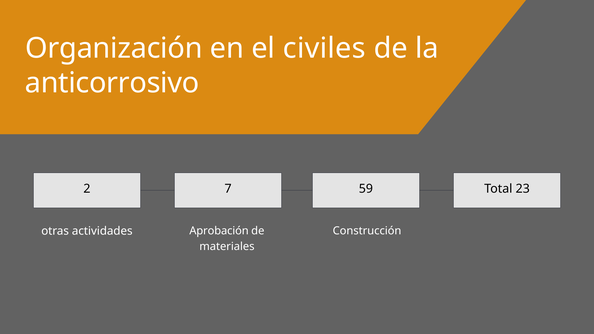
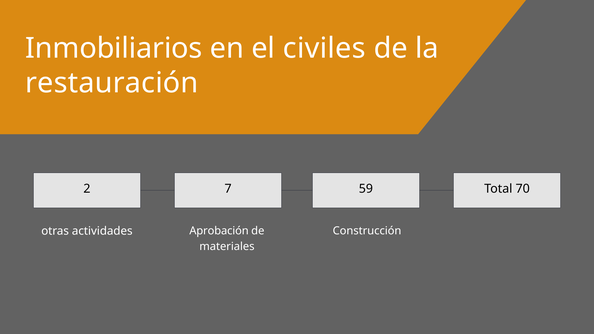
Organización: Organización -> Inmobiliarios (114, 48)
anticorrosivo: anticorrosivo -> restauración (112, 83)
23: 23 -> 70 (523, 189)
